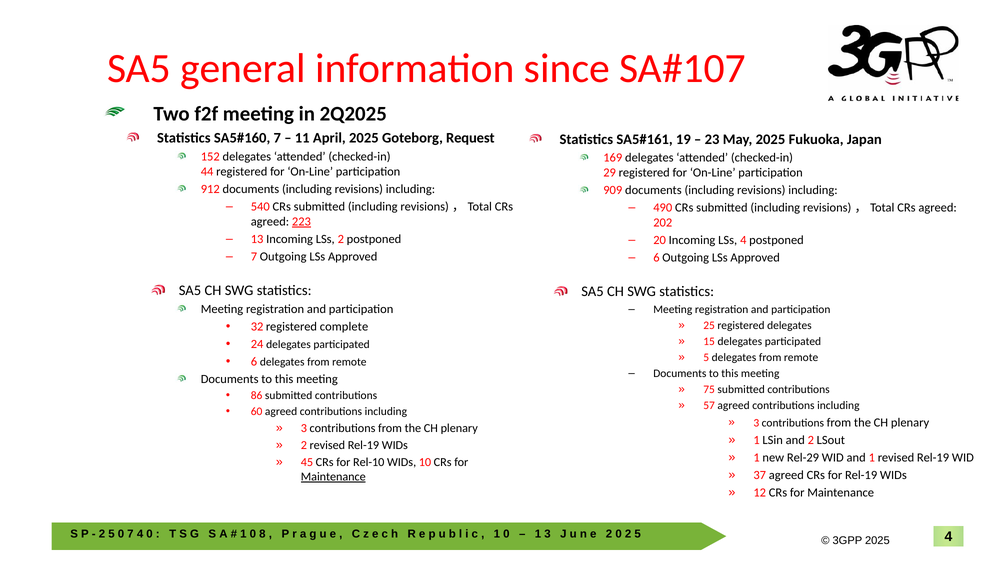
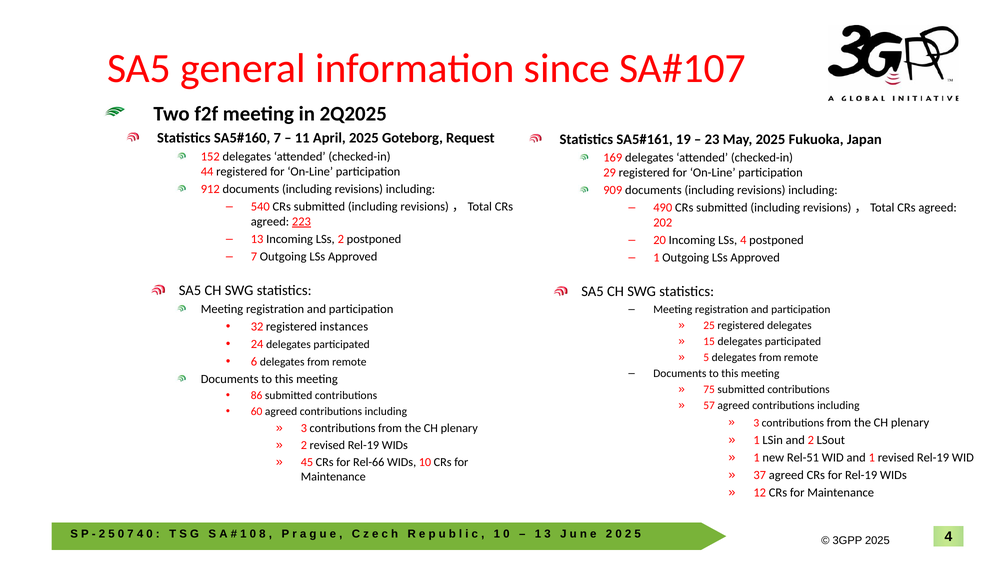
6: 6 -> 1 (656, 258)
complete: complete -> instances (344, 327)
Rel-29: Rel-29 -> Rel-51 (803, 458)
Rel-10: Rel-10 -> Rel-66 (369, 463)
Maintenance underline: present -> none (333, 477)
